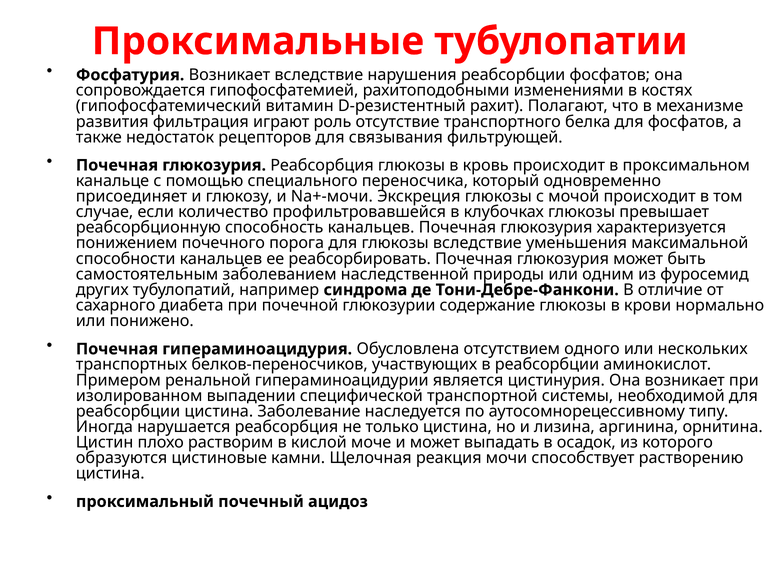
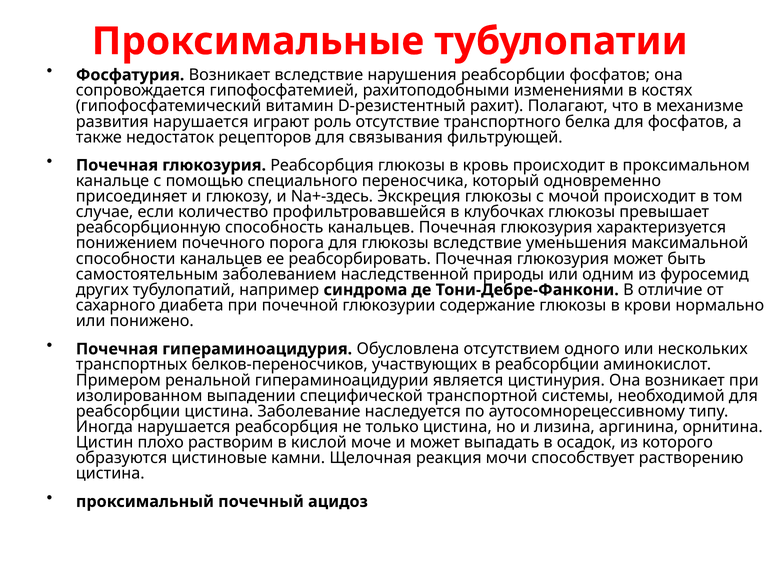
развития фильтрация: фильтрация -> нарушается (201, 122)
Na+-мочи: Na+-мочи -> Na+-здесь (332, 196)
